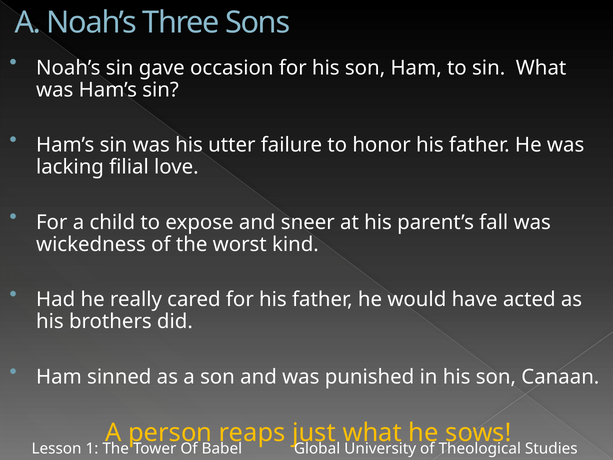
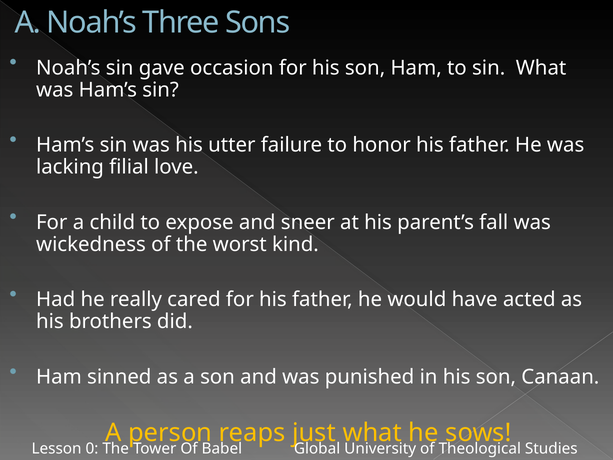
1: 1 -> 0 (92, 449)
